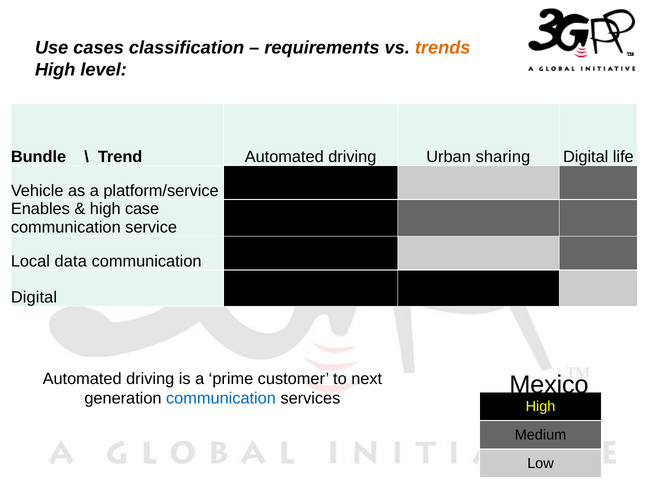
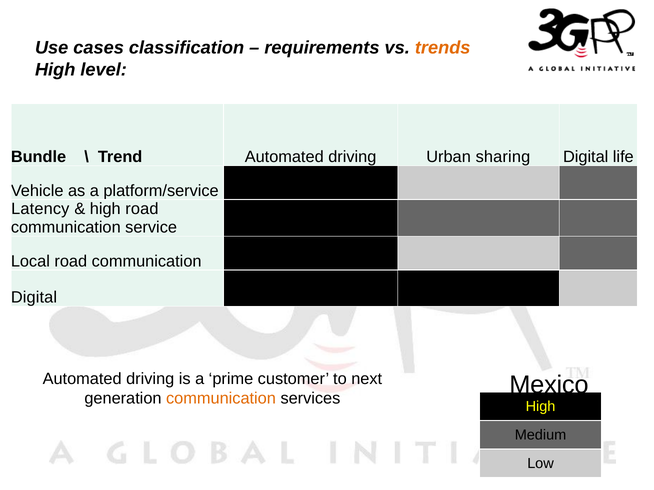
Enables: Enables -> Latency (40, 209)
high case: case -> road (142, 209)
Local data: data -> road (71, 262)
communication colour: blue -> orange (221, 399)
